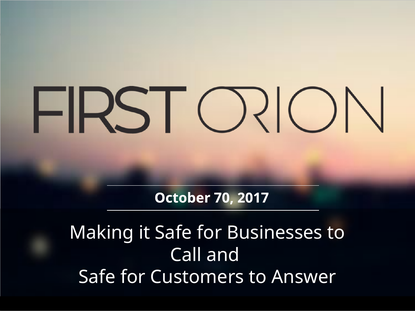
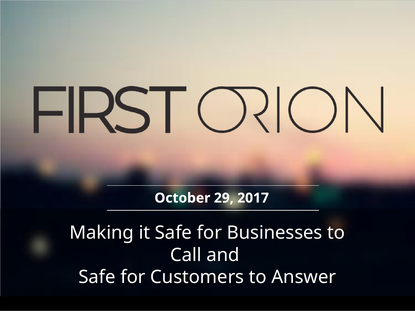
70: 70 -> 29 (224, 198)
